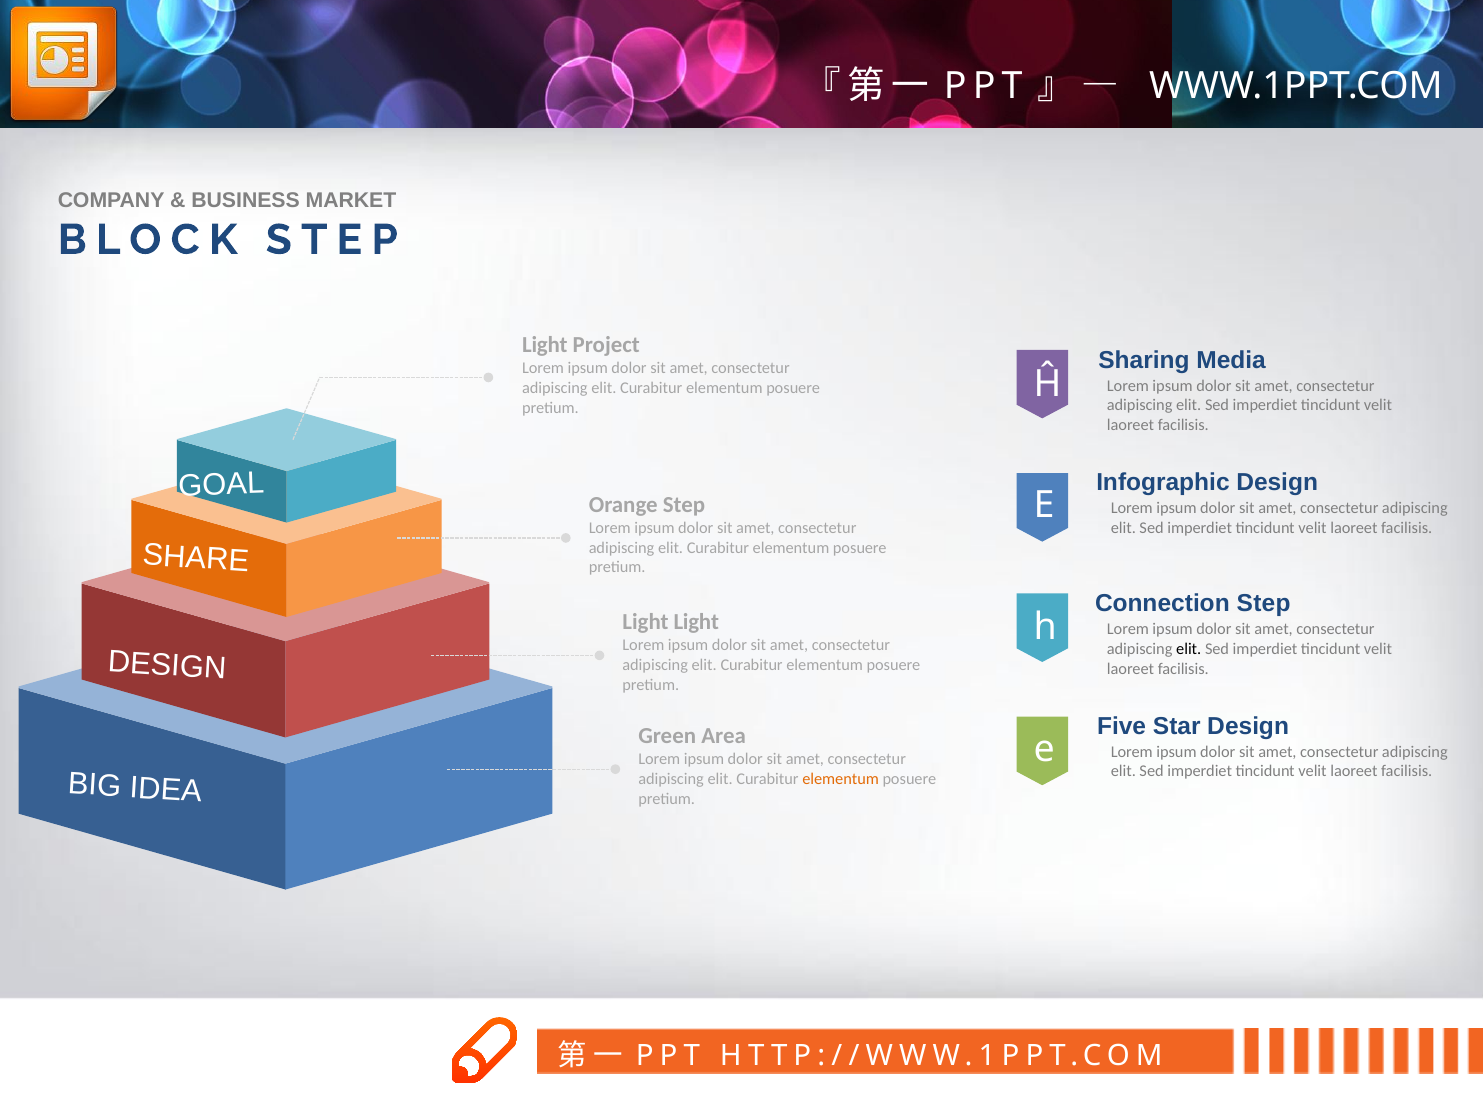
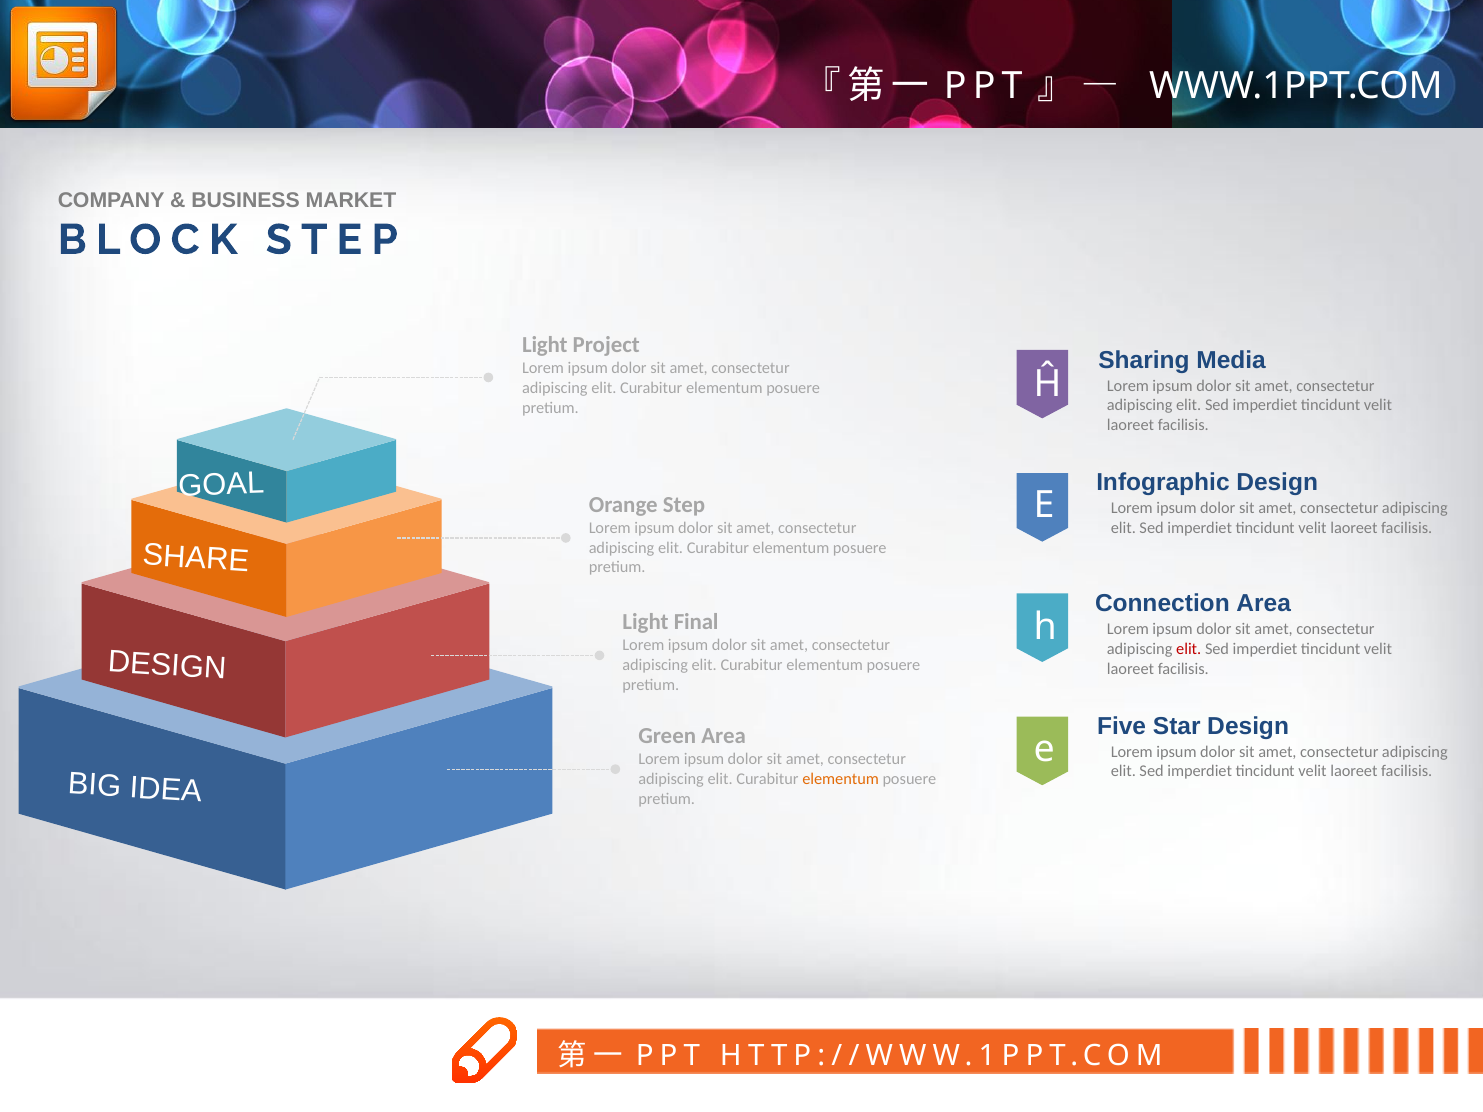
Connection Step: Step -> Area (1264, 604)
Light Light: Light -> Final (696, 623)
elit colour: black -> red (1189, 649)
